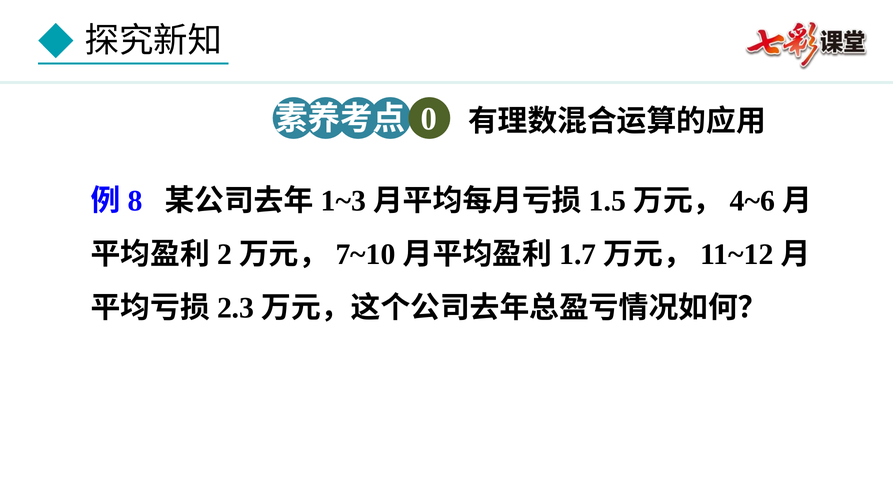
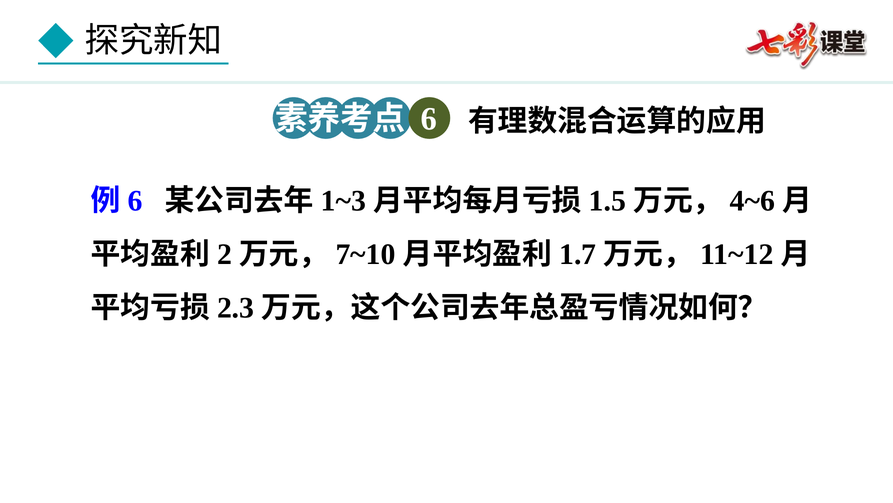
0: 0 -> 6 (429, 119)
8: 8 -> 6 (135, 201)
